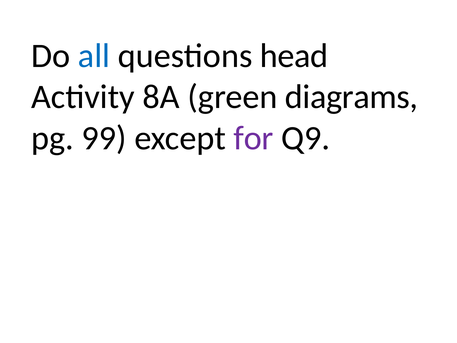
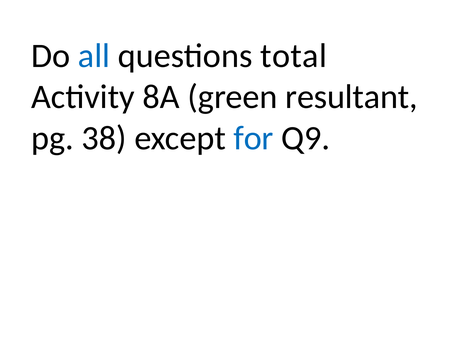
head: head -> total (294, 56)
diagrams: diagrams -> resultant (351, 97)
99: 99 -> 38 (104, 138)
for colour: purple -> blue (254, 138)
